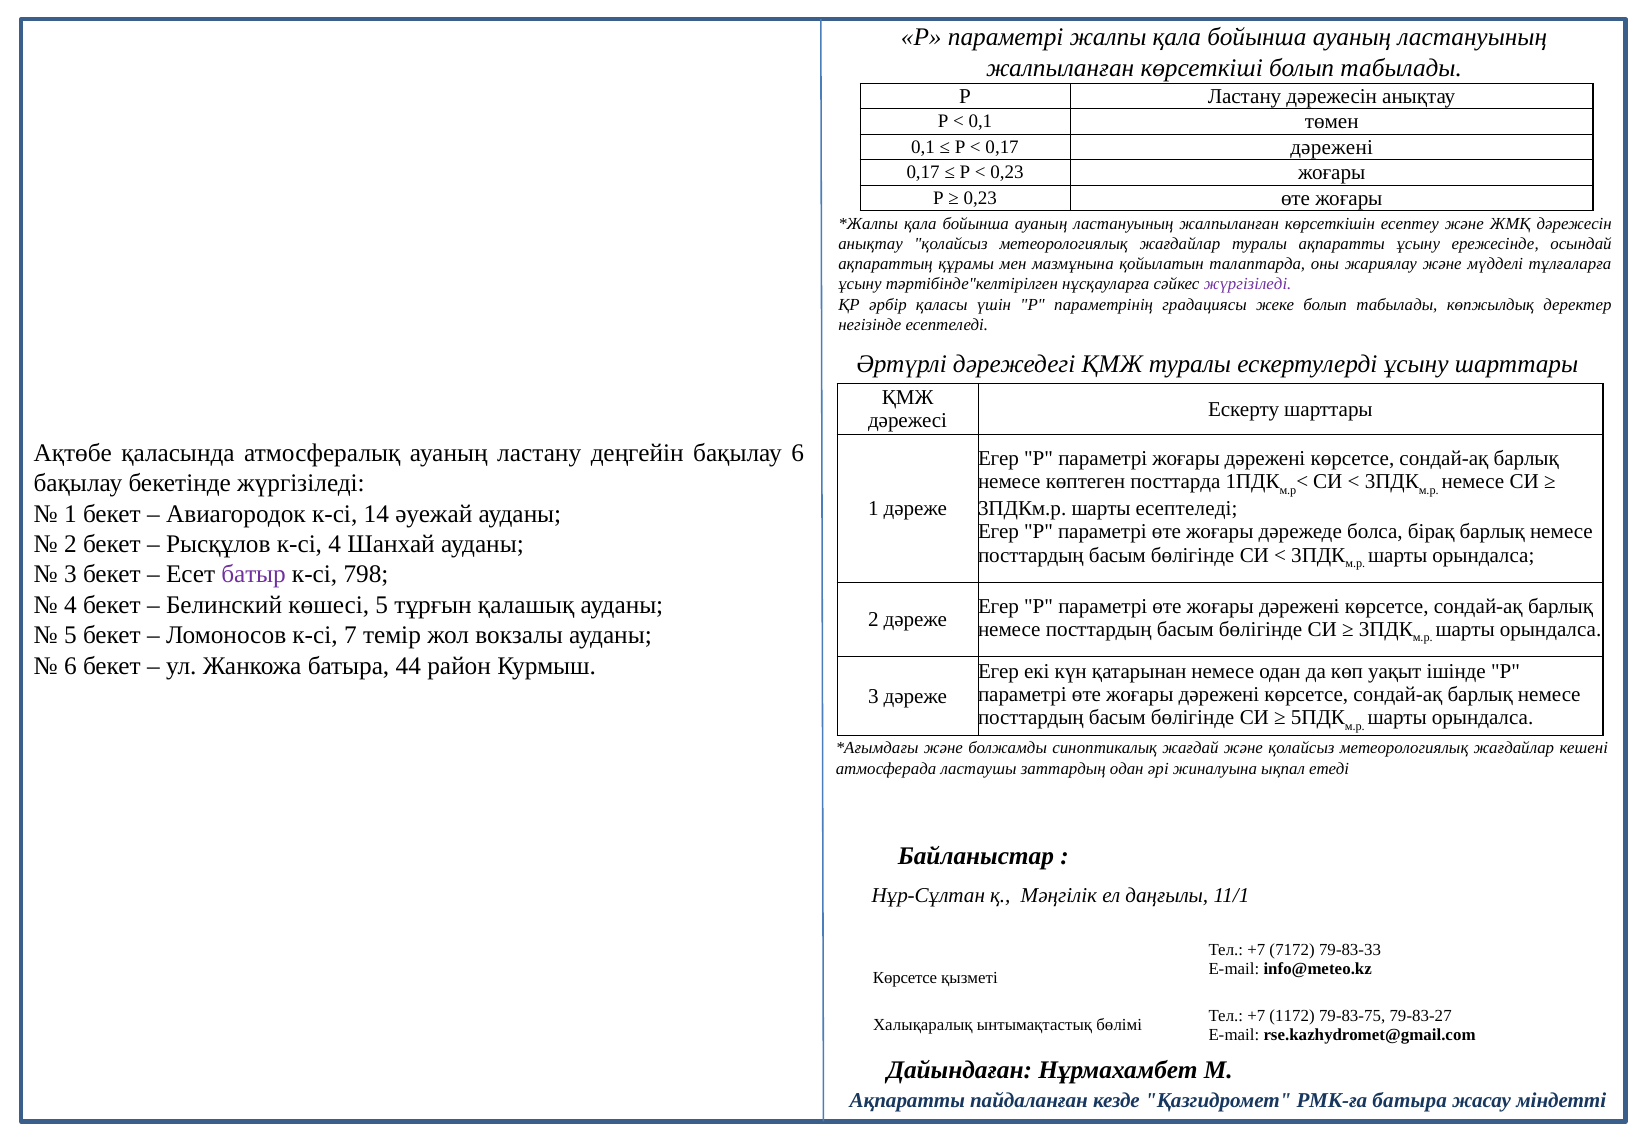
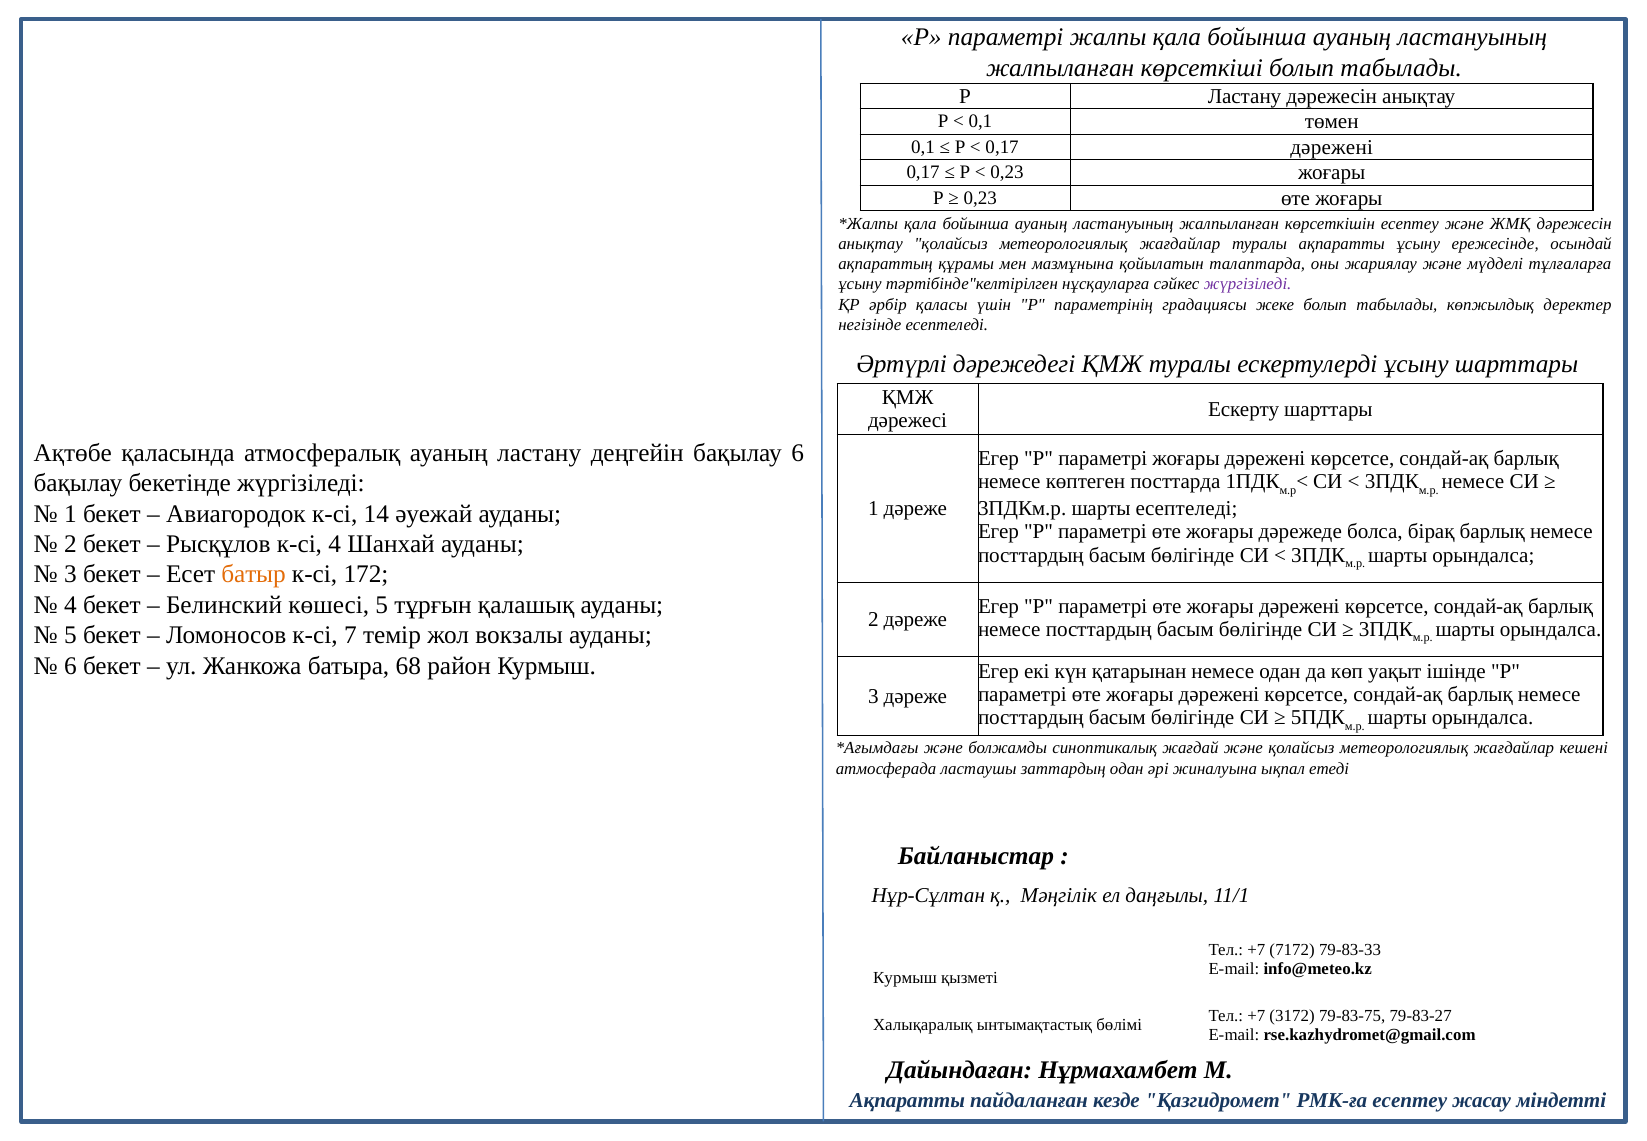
батыр colour: purple -> orange (254, 574)
798: 798 -> 172 (366, 574)
44: 44 -> 68 (408, 665)
Көрсетсе: Көрсетсе -> Курмыш (905, 977)
1172: 1172 -> 3172 (1292, 1015)
РМК-ға батыра: батыра -> есептеу (1410, 1100)
